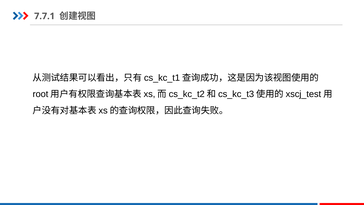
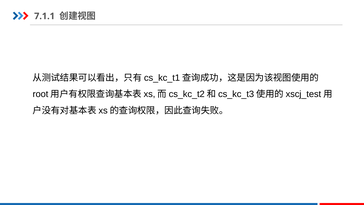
7.7.1: 7.7.1 -> 7.1.1 (45, 16)
